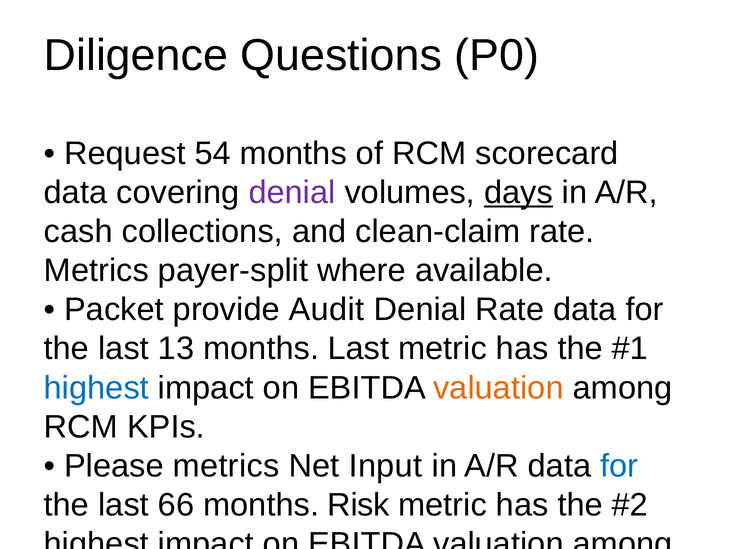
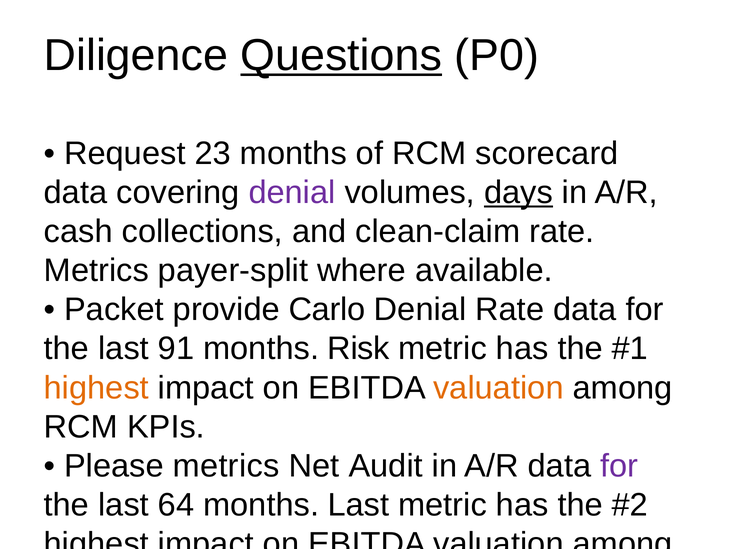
Questions underline: none -> present (341, 56)
54: 54 -> 23 (213, 154)
Audit: Audit -> Carlo (327, 310)
13: 13 -> 91 (176, 349)
months Last: Last -> Risk (359, 349)
highest colour: blue -> orange (96, 388)
Input: Input -> Audit (386, 467)
for colour: blue -> purple (619, 467)
66: 66 -> 64 (176, 506)
months Risk: Risk -> Last (358, 506)
